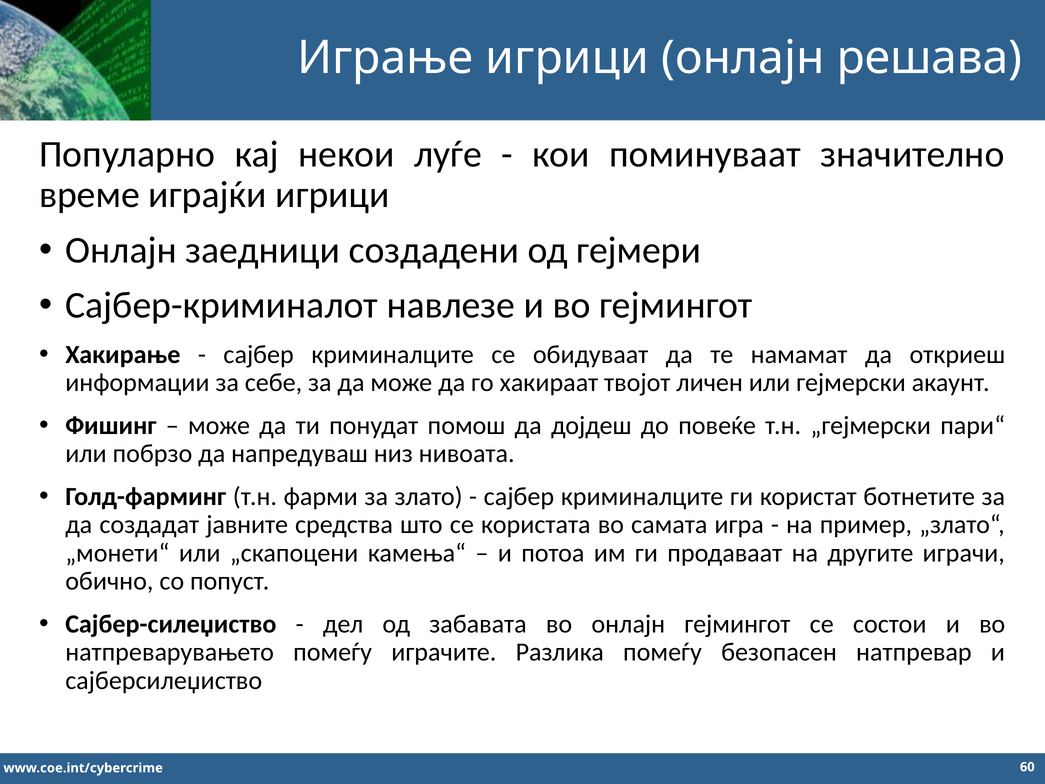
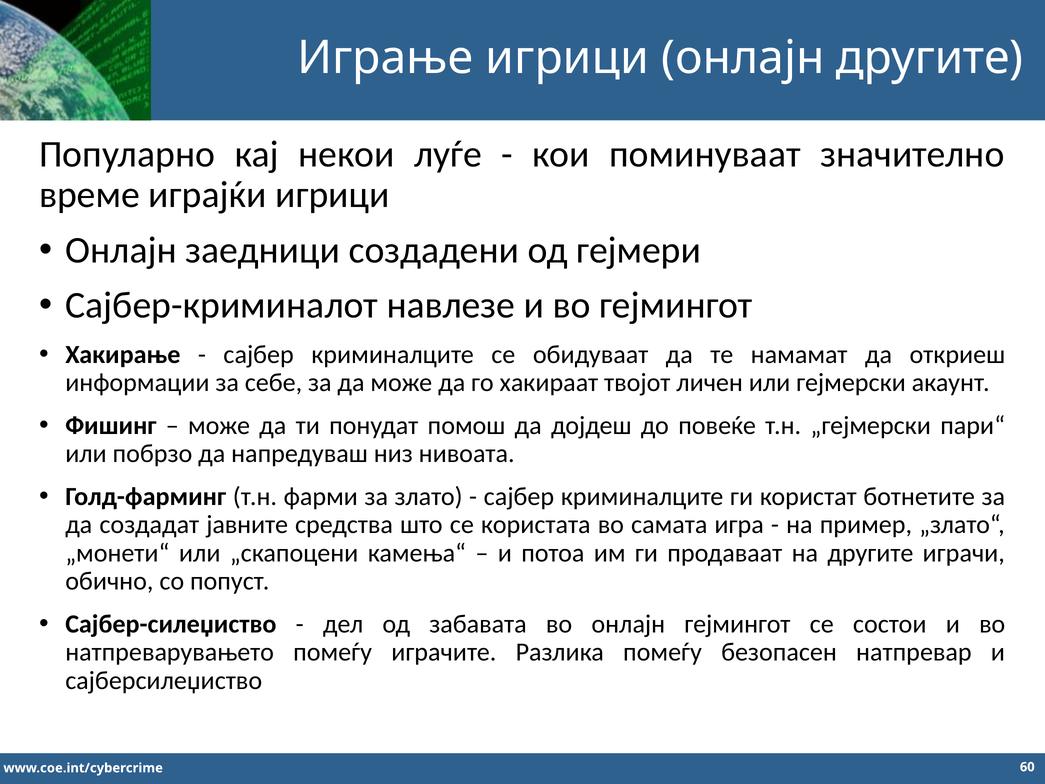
онлајн решава: решава -> другите (930, 58)
